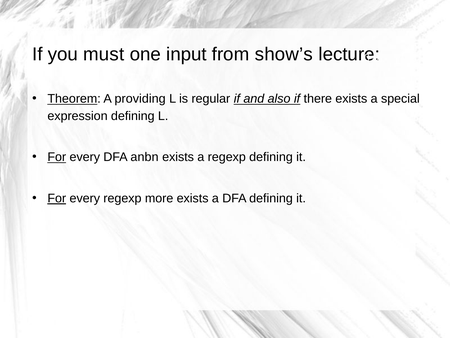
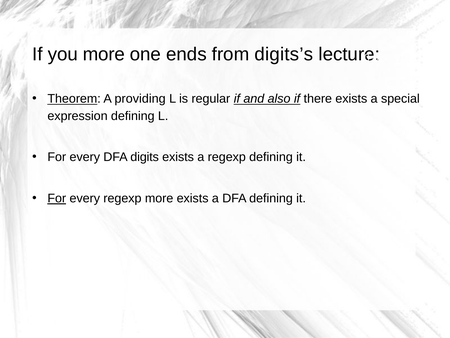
you must: must -> more (104, 54)
input: input -> ends (186, 54)
show’s: show’s -> digits’s (284, 54)
For underline: present -> none (57, 157)
anbn: anbn -> digits (145, 157)
